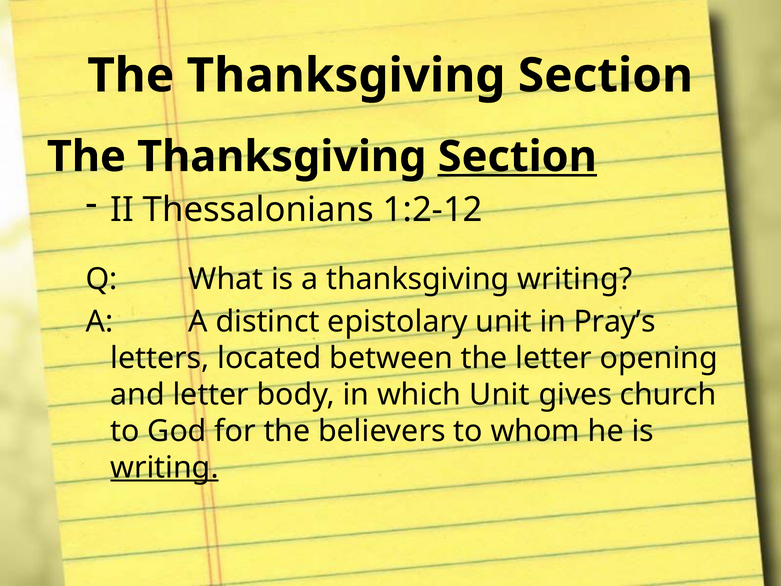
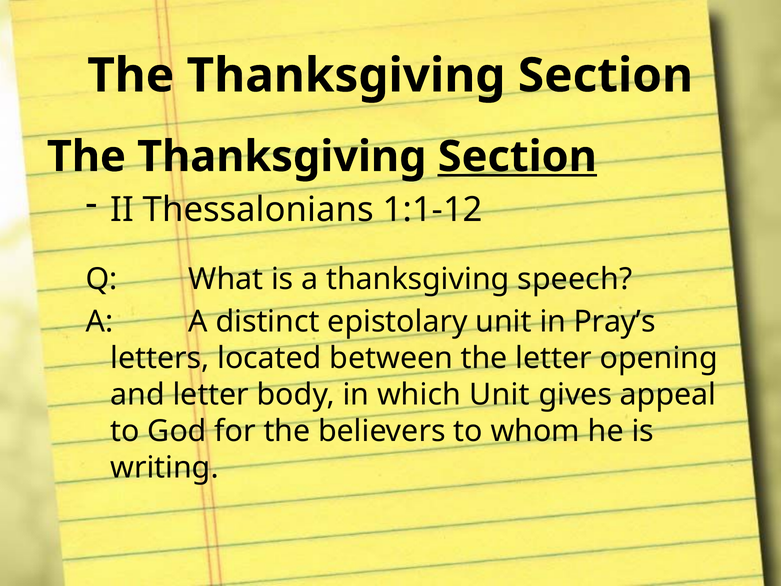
1:2-12: 1:2-12 -> 1:1-12 (433, 210)
thanksgiving writing: writing -> speech (575, 279)
church: church -> appeal (668, 394)
writing underline: present -> none (165, 467)
